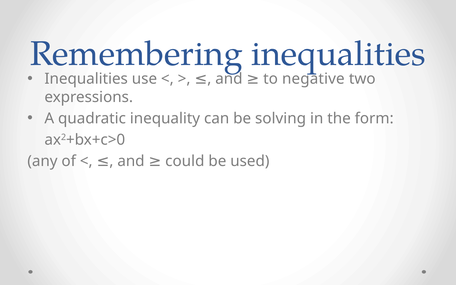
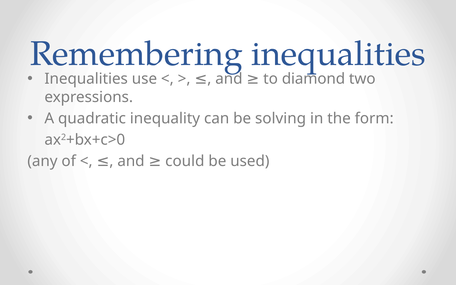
negative: negative -> diamond (313, 79)
